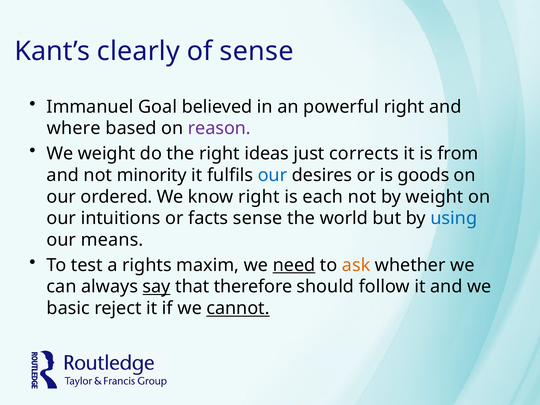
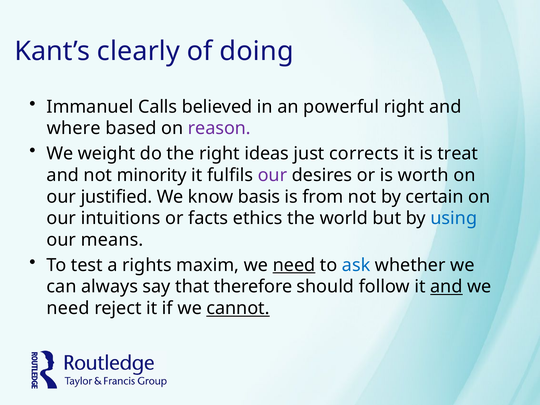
of sense: sense -> doing (257, 51)
Goal: Goal -> Calls (158, 107)
from: from -> treat (458, 154)
our colour: blue -> purple (272, 175)
goods: goods -> worth (423, 175)
ordered: ordered -> justified (116, 197)
know right: right -> basis (259, 197)
each: each -> from (323, 197)
by weight: weight -> certain (435, 197)
facts sense: sense -> ethics (258, 218)
ask colour: orange -> blue (356, 265)
say underline: present -> none (157, 287)
and underline: none -> present (446, 287)
basic: basic -> need (68, 308)
